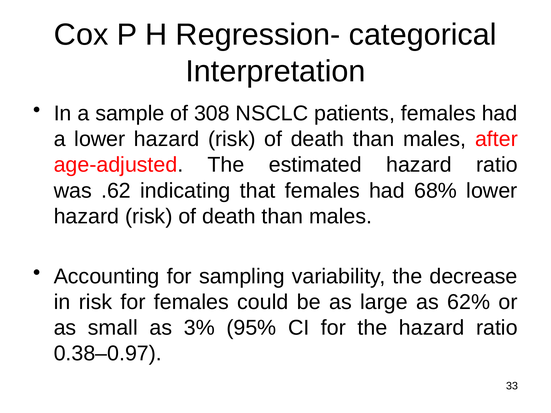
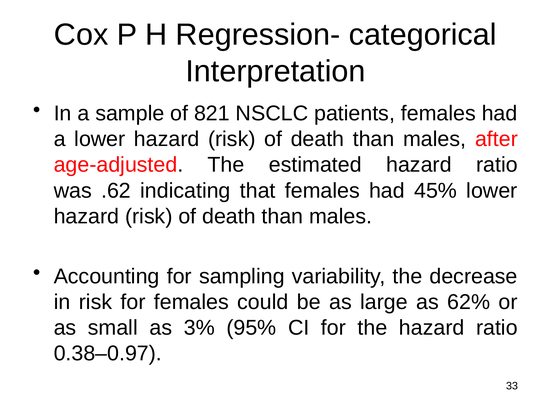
308: 308 -> 821 (212, 114)
68%: 68% -> 45% (436, 191)
